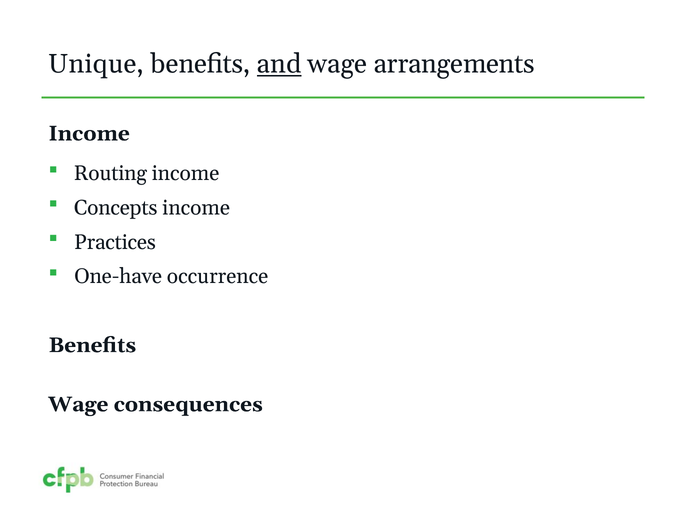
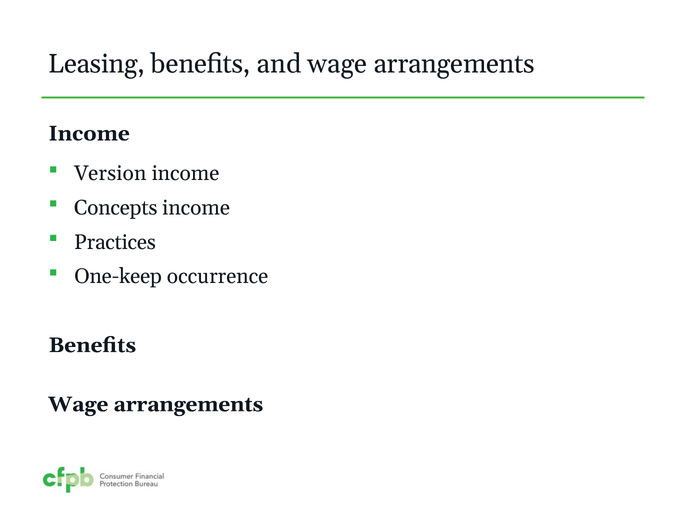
Unique: Unique -> Leasing (97, 64)
and underline: present -> none (279, 64)
Routing: Routing -> Version (110, 173)
One-have: One-have -> One-keep (118, 276)
consequences: consequences -> arrangements (188, 404)
